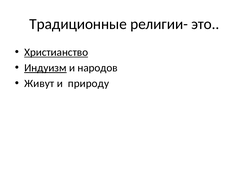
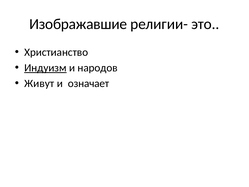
Традиционные: Традиционные -> Изображавшие (78, 24)
Христианство underline: present -> none (56, 52)
природу: природу -> означает (89, 83)
